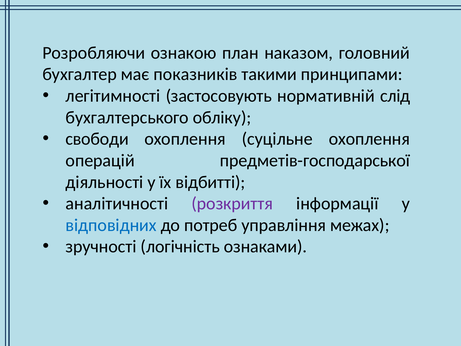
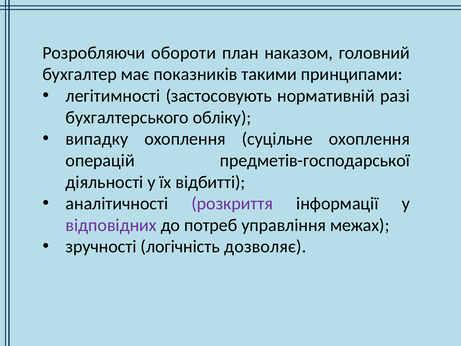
ознакою: ознакою -> обороти (184, 53)
слід: слід -> разі (395, 96)
свободи: свободи -> випадку (97, 139)
відповідних colour: blue -> purple (111, 225)
ознаками: ознаками -> дозволяє (265, 247)
